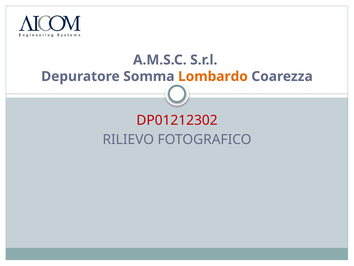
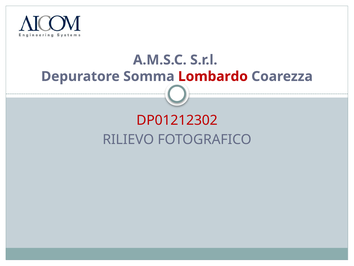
Lombardo colour: orange -> red (213, 76)
